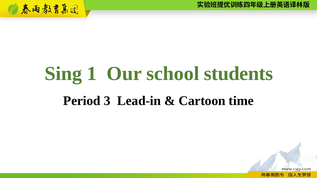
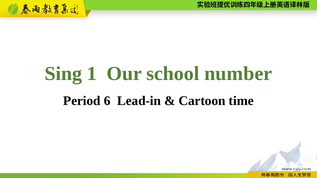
students: students -> number (238, 74)
3: 3 -> 6 (107, 101)
